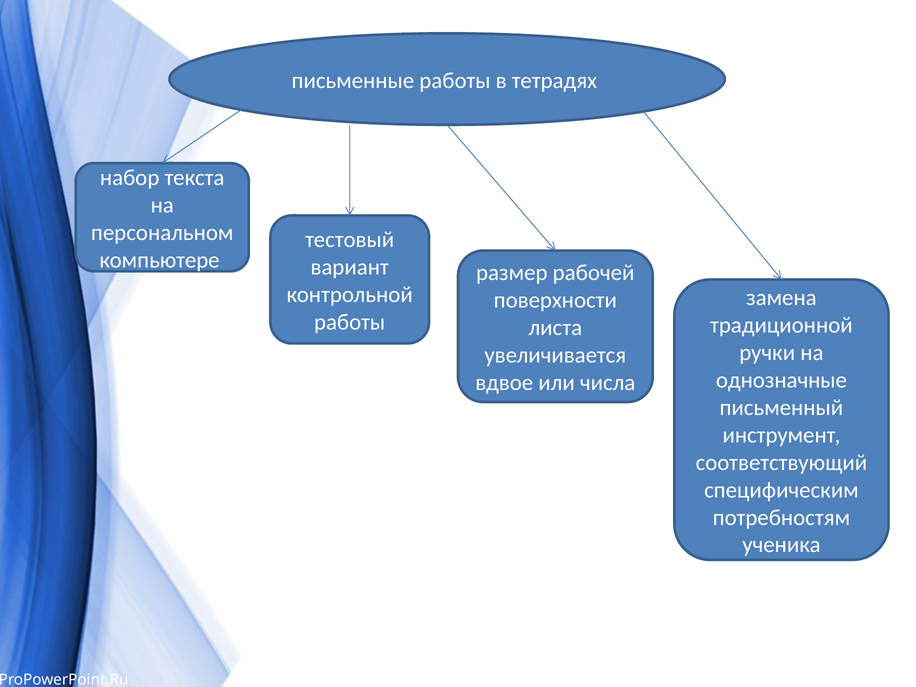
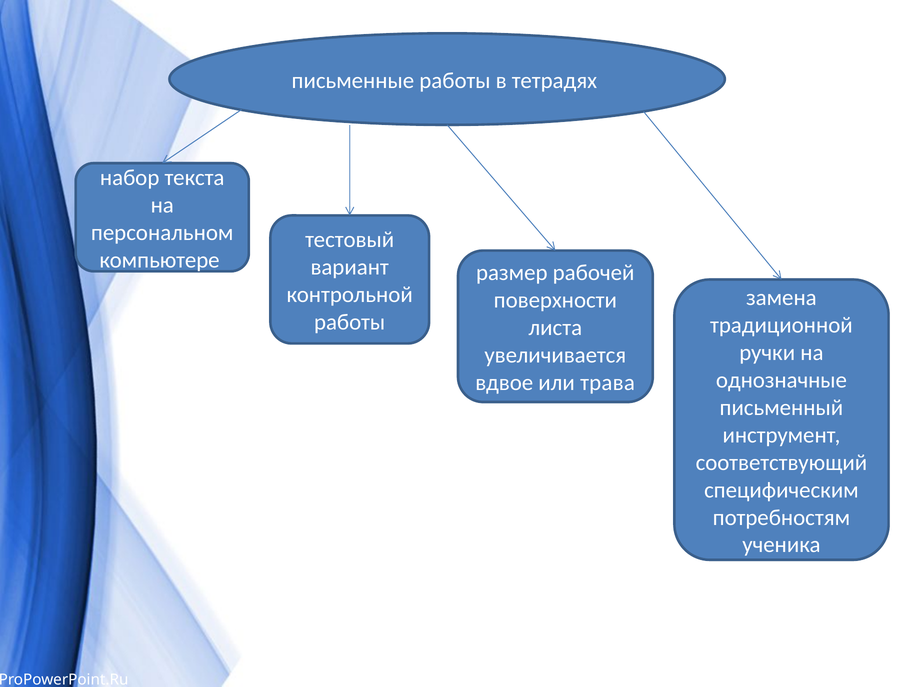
числа: числа -> трава (607, 383)
